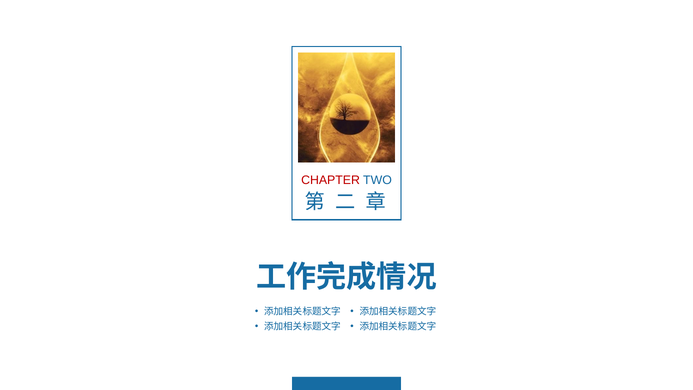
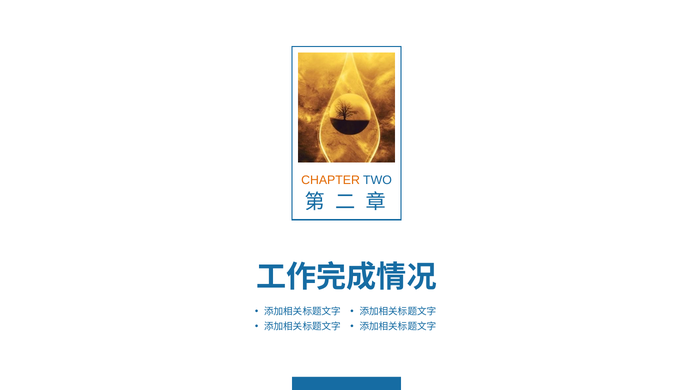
CHAPTER colour: red -> orange (331, 180)
